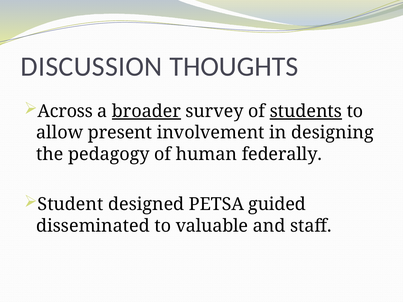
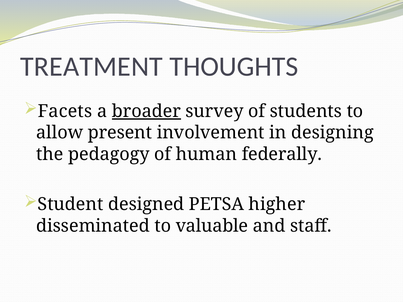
DISCUSSION: DISCUSSION -> TREATMENT (92, 67)
Across: Across -> Facets (65, 111)
students underline: present -> none (306, 111)
guided: guided -> higher (277, 205)
